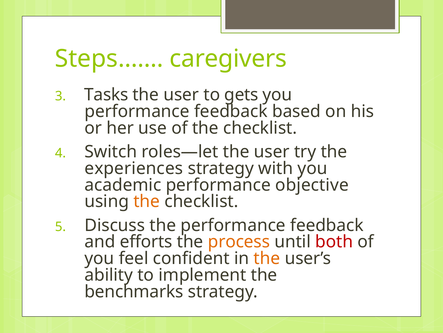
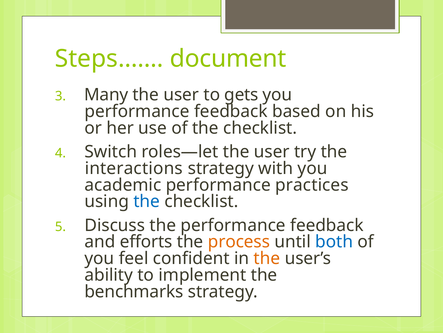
caregivers: caregivers -> document (228, 59)
Tasks: Tasks -> Many (106, 95)
experiences: experiences -> interactions (134, 168)
objective: objective -> practices (312, 185)
the colour: orange -> blue (147, 201)
both colour: red -> blue (334, 241)
